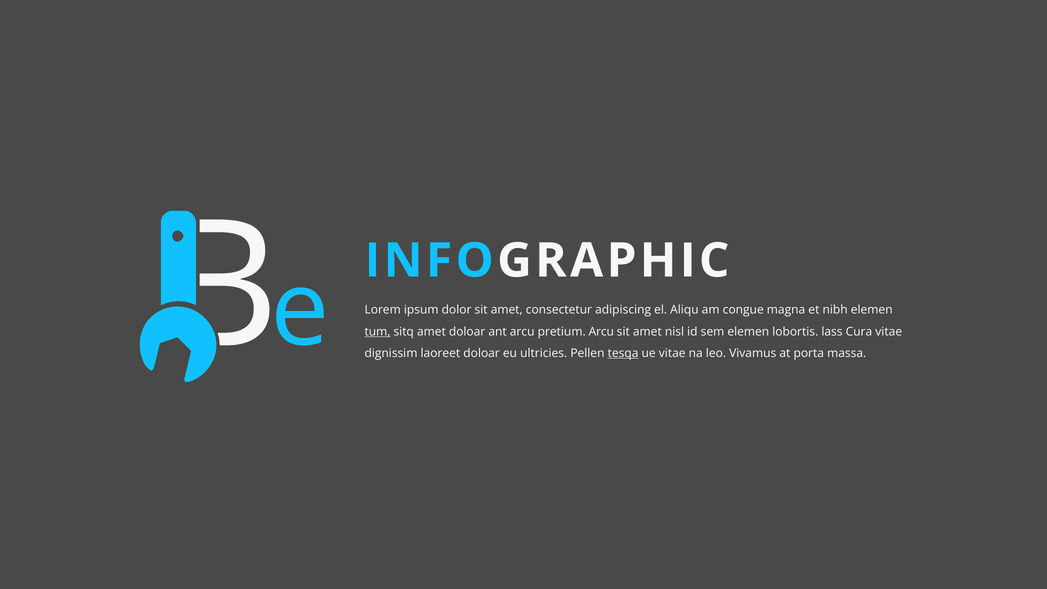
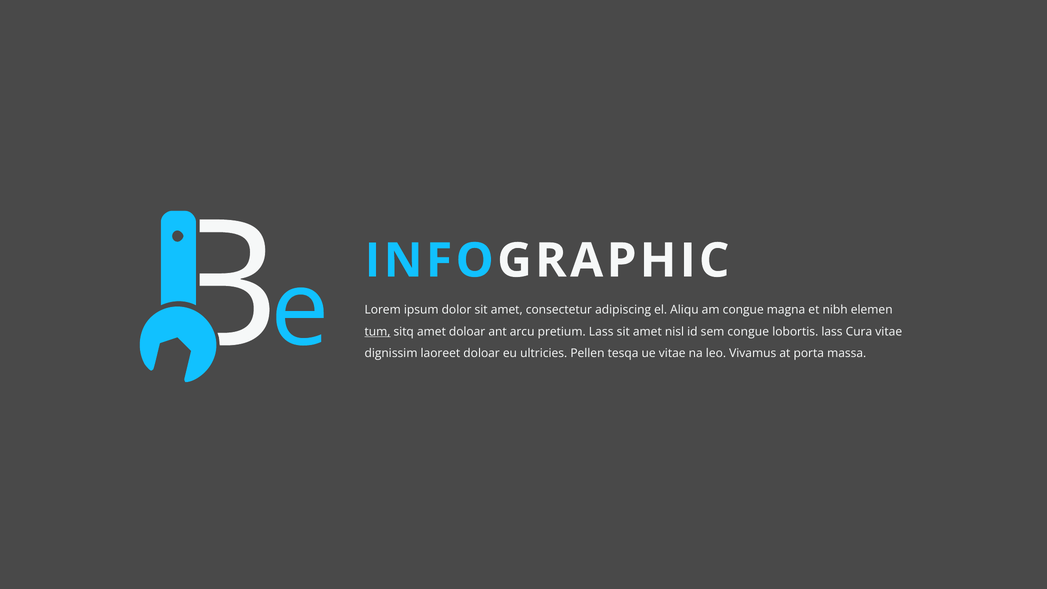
pretium Arcu: Arcu -> Lass (601, 332)
sem elemen: elemen -> congue (748, 332)
tesqa underline: present -> none (623, 353)
